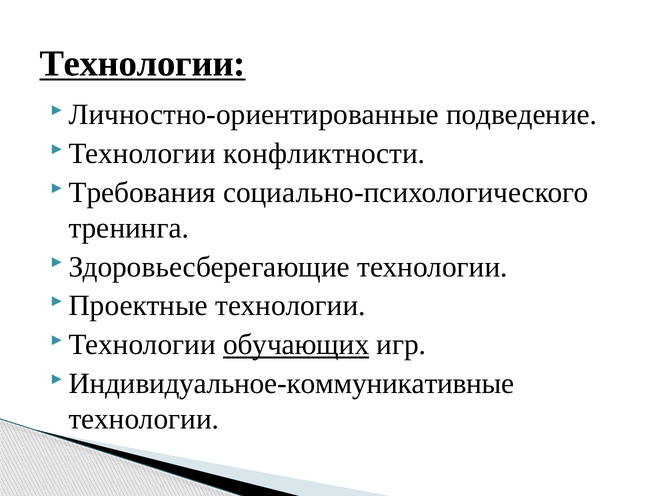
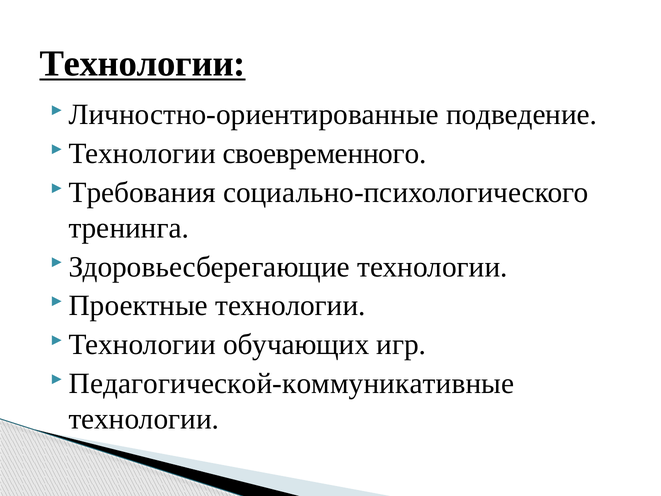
конфликтности: конфликтности -> своевременного (324, 154)
обучающих underline: present -> none (296, 345)
Индивидуальное-коммуникативные: Индивидуальное-коммуникативные -> Педагогической-коммуникативные (291, 383)
